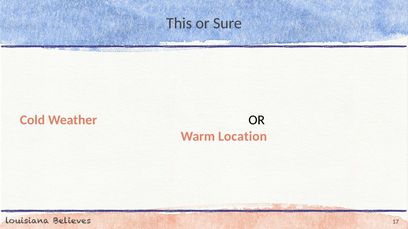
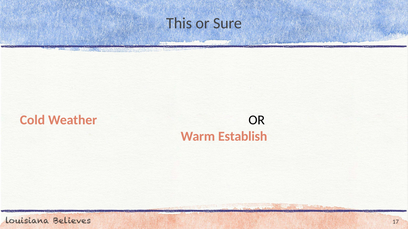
Location: Location -> Establish (243, 137)
